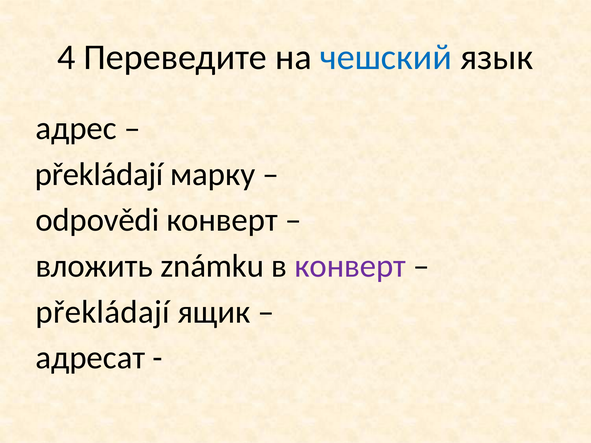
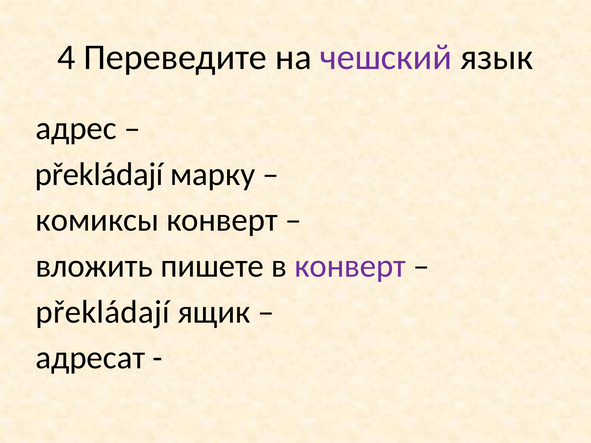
чешский colour: blue -> purple (386, 57)
odpovědi: odpovědi -> комиксы (97, 220)
známku: známku -> пишете (212, 266)
